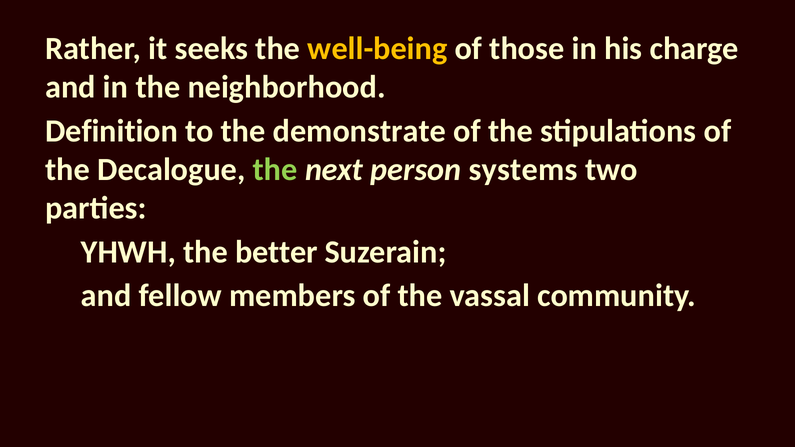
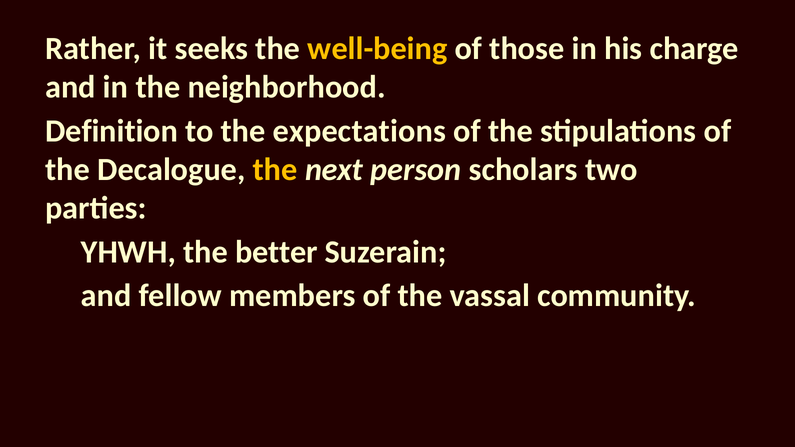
demonstrate: demonstrate -> expectations (359, 131)
the colour: light green -> yellow (275, 170)
systems: systems -> scholars (523, 170)
